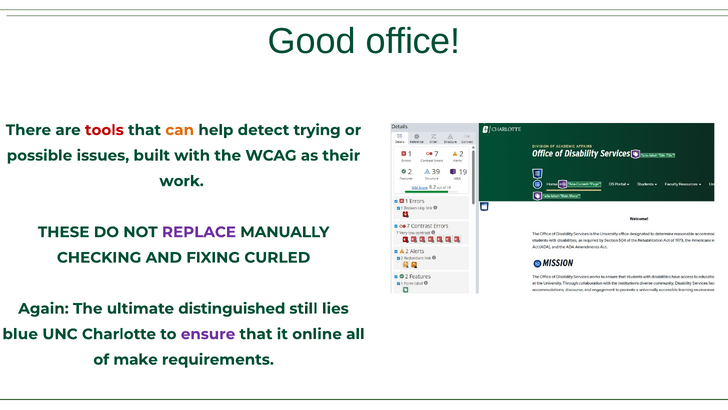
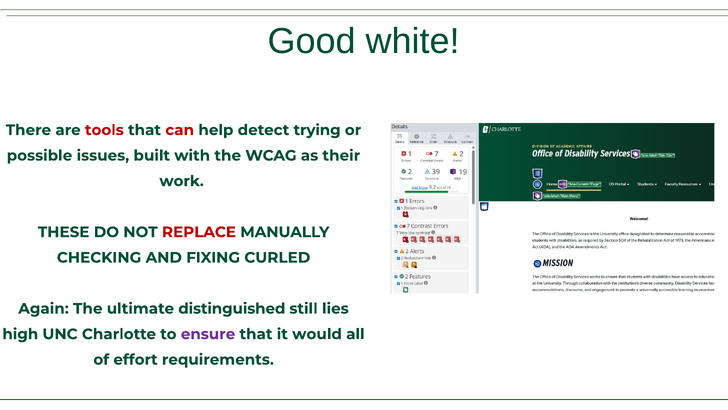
office: office -> white (413, 41)
can colour: orange -> red (180, 130)
REPLACE colour: purple -> red (199, 232)
blue: blue -> high (20, 334)
online: online -> would (317, 334)
make: make -> effort (136, 359)
